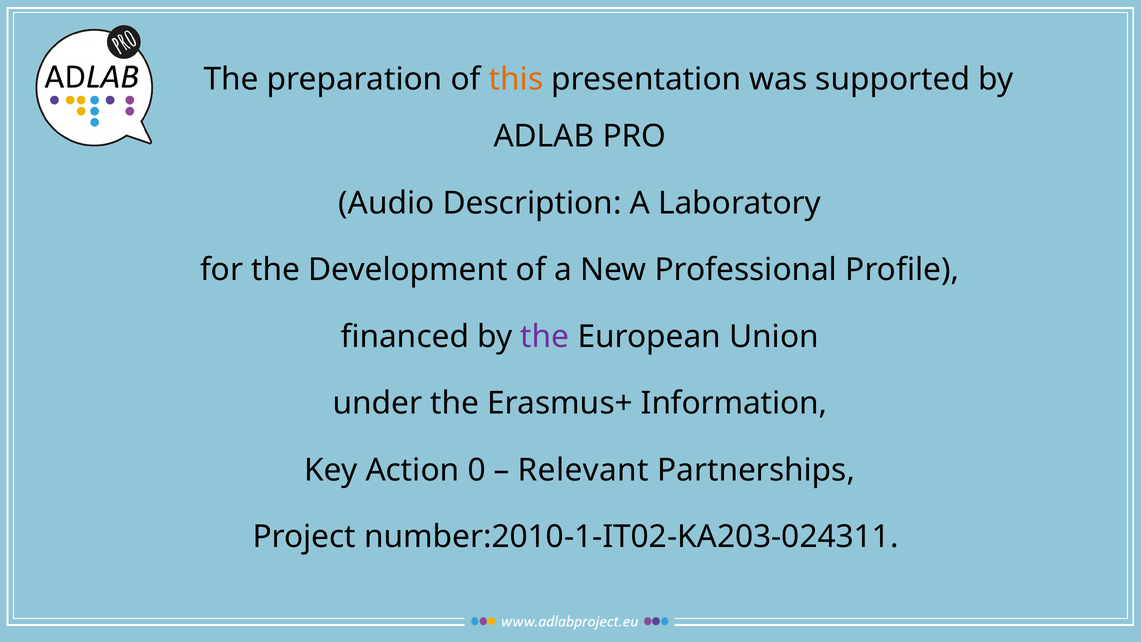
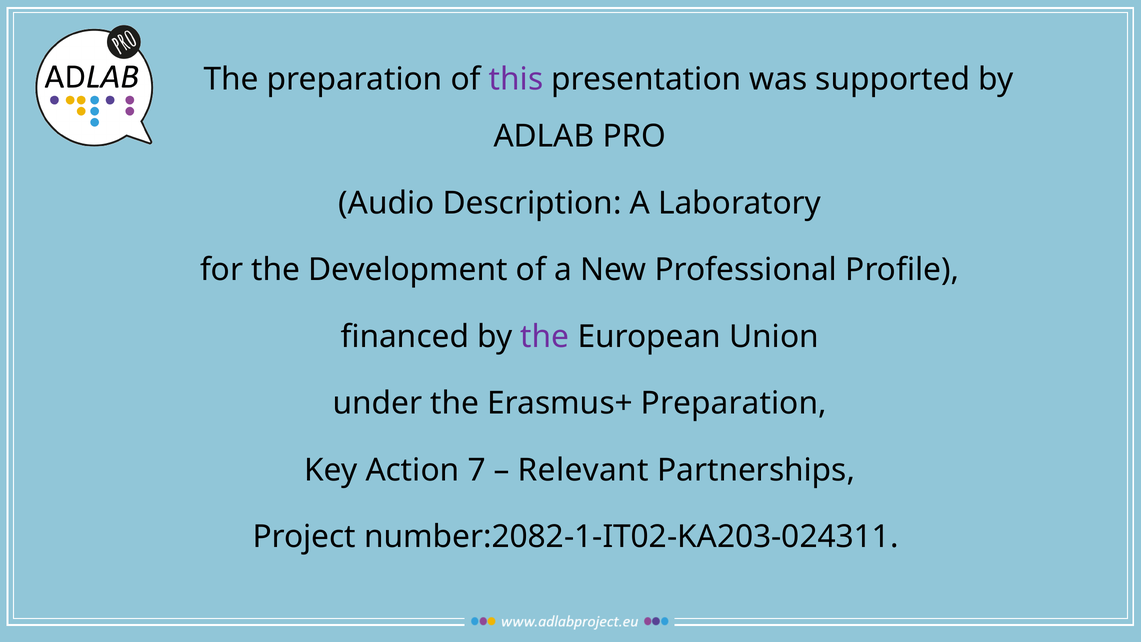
this colour: orange -> purple (516, 79)
Erasmus+ Information: Information -> Preparation (734, 403)
0: 0 -> 7 (477, 470)
number:2010-1-IT02-KA203-024311: number:2010-1-IT02-KA203-024311 -> number:2082-1-IT02-KA203-024311 (631, 537)
